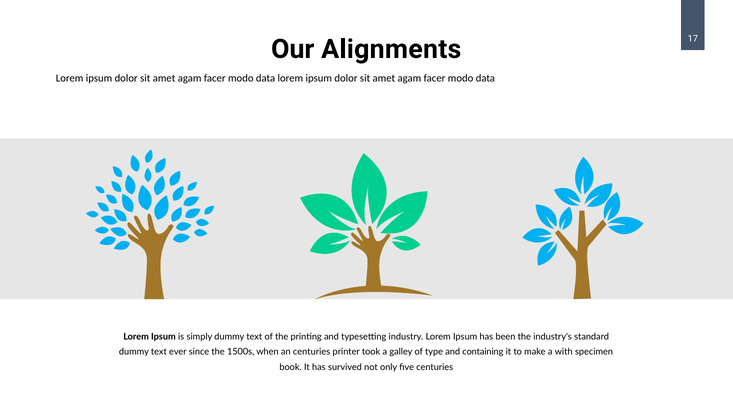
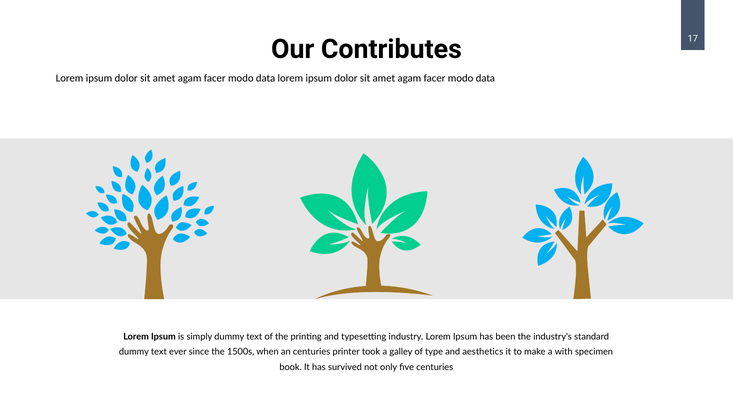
Alignments: Alignments -> Contributes (391, 49)
containing: containing -> aesthetics (483, 352)
